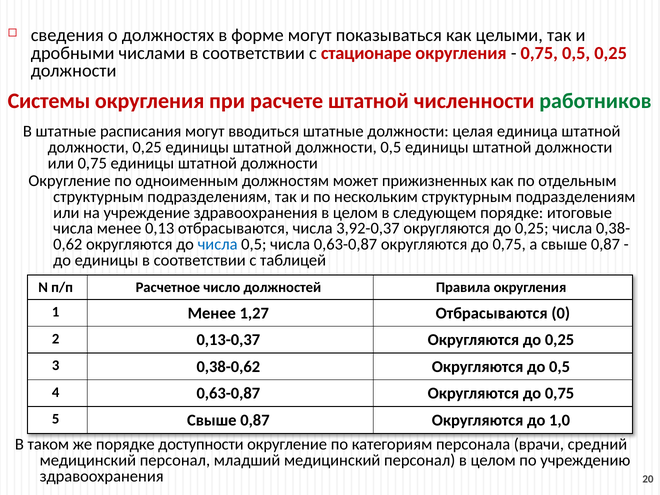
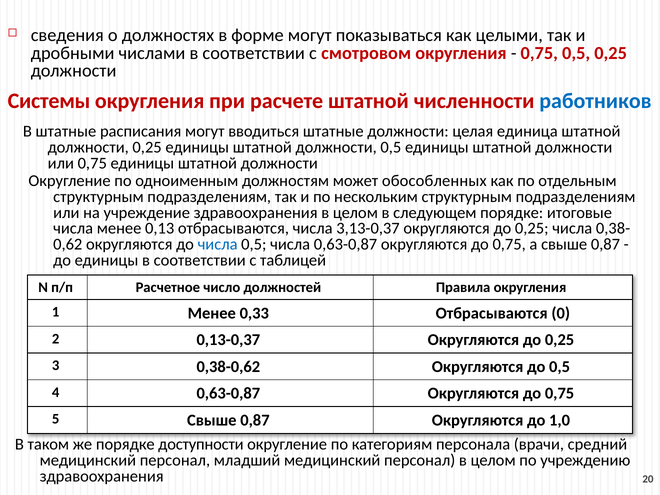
стационаре: стационаре -> смотровом (366, 53)
работников colour: green -> blue (595, 101)
прижизненных: прижизненных -> обособленных (434, 181)
3,92-0,37: 3,92-0,37 -> 3,13-0,37 (368, 229)
1,27: 1,27 -> 0,33 (254, 313)
